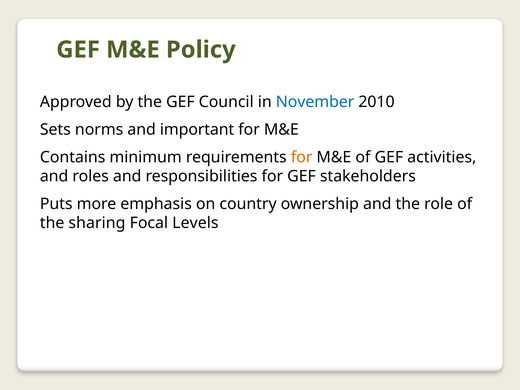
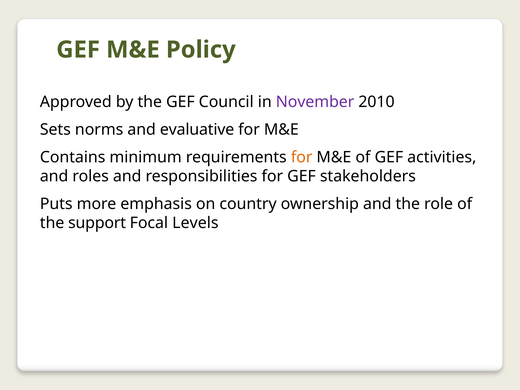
November colour: blue -> purple (315, 102)
important: important -> evaluative (197, 129)
sharing: sharing -> support (97, 223)
